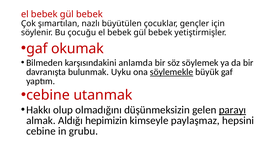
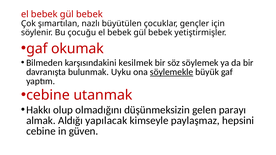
anlamda: anlamda -> kesilmek (136, 63)
parayı underline: present -> none (232, 110)
hepimizin: hepimizin -> yapılacak (106, 121)
grubu: grubu -> güven (84, 131)
